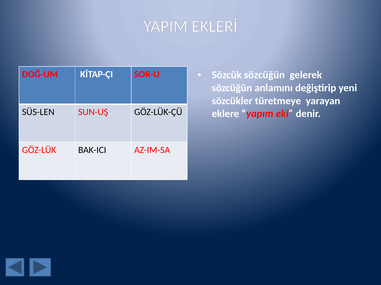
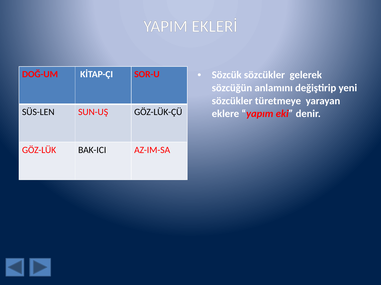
Sözcük sözcüğün: sözcüğün -> sözcükler (264, 75)
